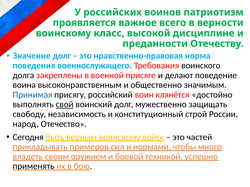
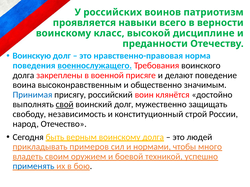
важное: важное -> навыки (138, 23)
Значение: Значение -> Воинскую (32, 56)
военнослужащего underline: none -> present (95, 66)
воинскому войск: войск -> долга (153, 137)
частей: частей -> людей (199, 137)
применять colour: black -> blue (34, 167)
